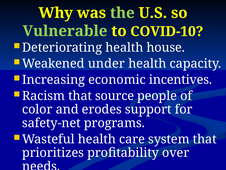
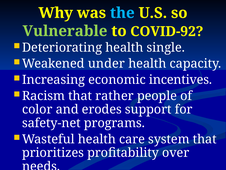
the colour: light green -> light blue (122, 13)
COVID-10: COVID-10 -> COVID-92 (167, 31)
house: house -> single (166, 47)
source: source -> rather (115, 96)
